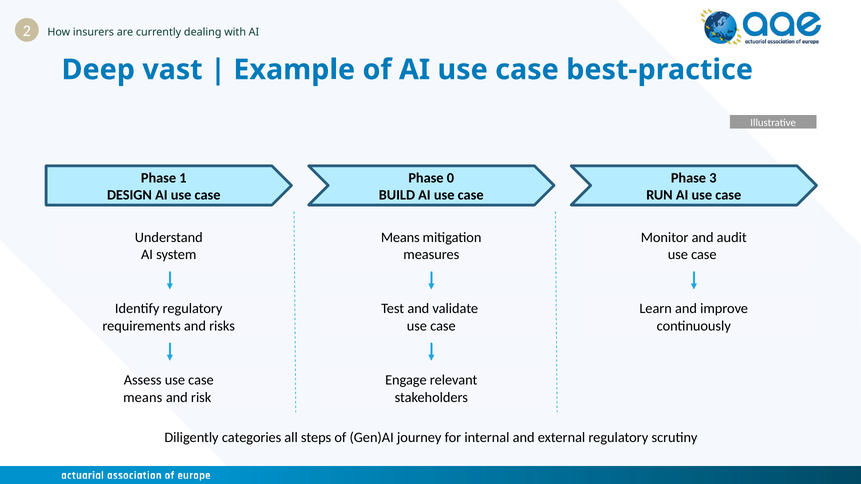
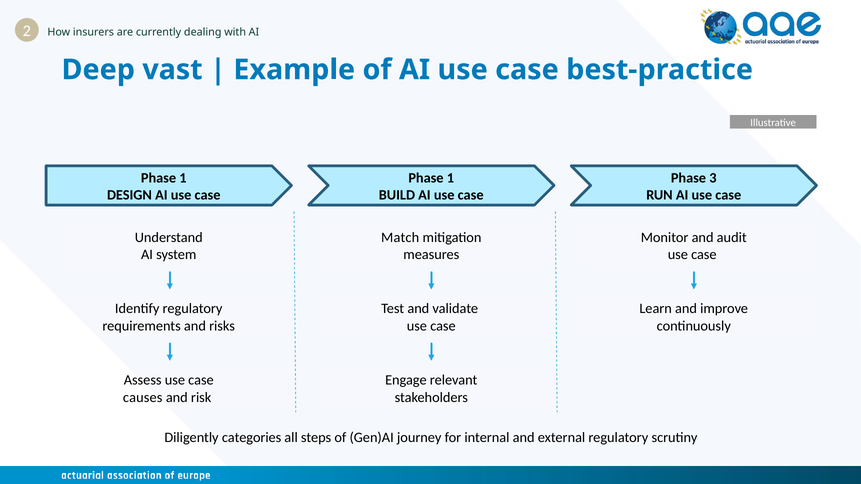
0: 0 -> 1 (450, 178)
Means: Means -> Match (400, 237)
means: means -> causes (143, 398)
